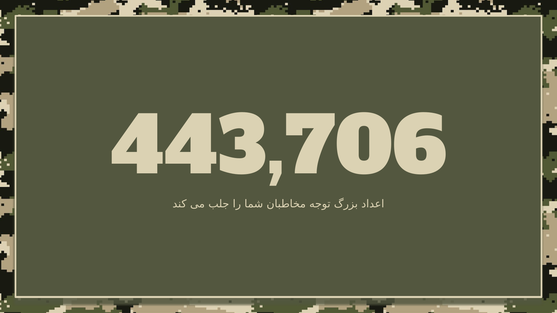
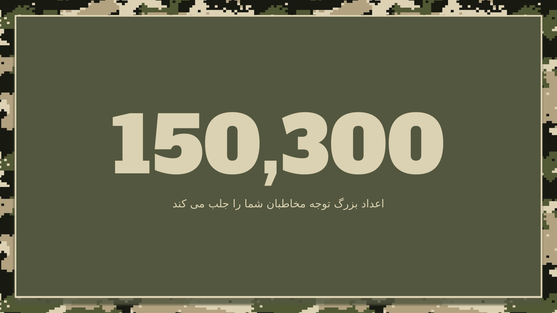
443,706: 443,706 -> 150,300 (278, 148)
